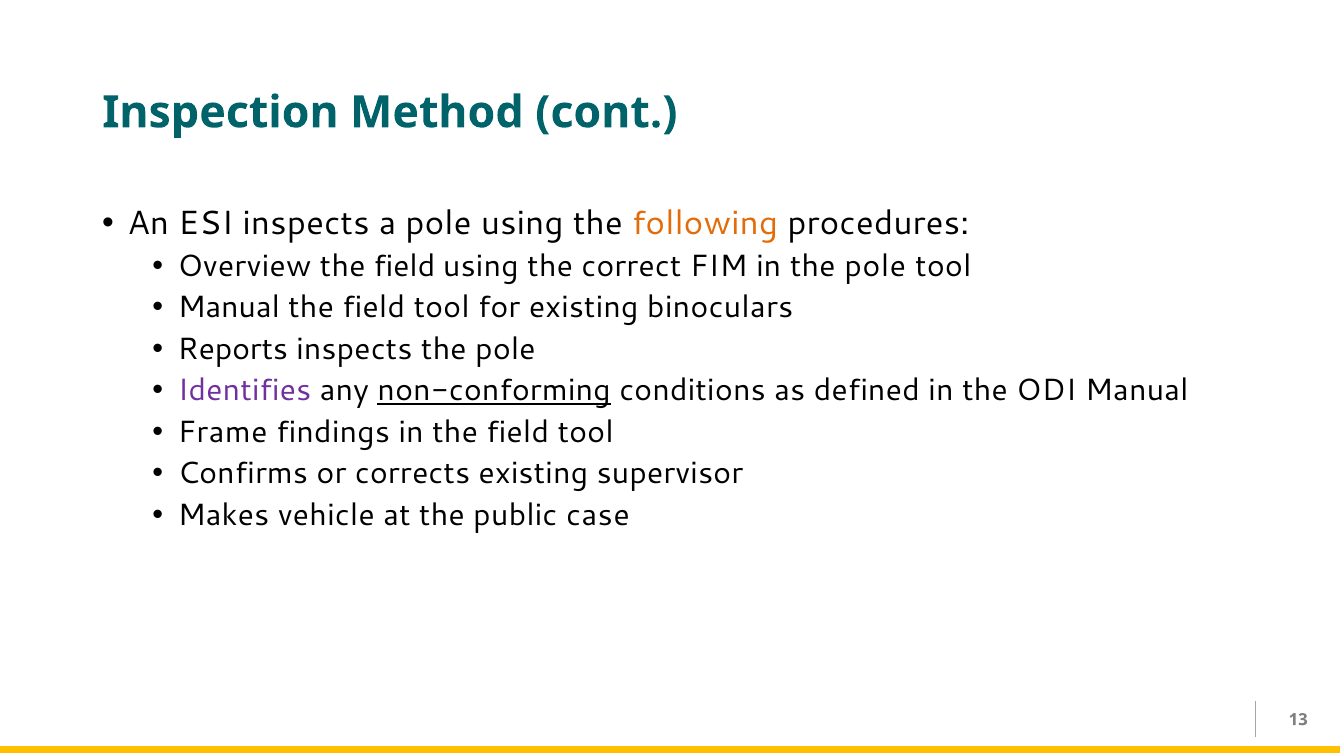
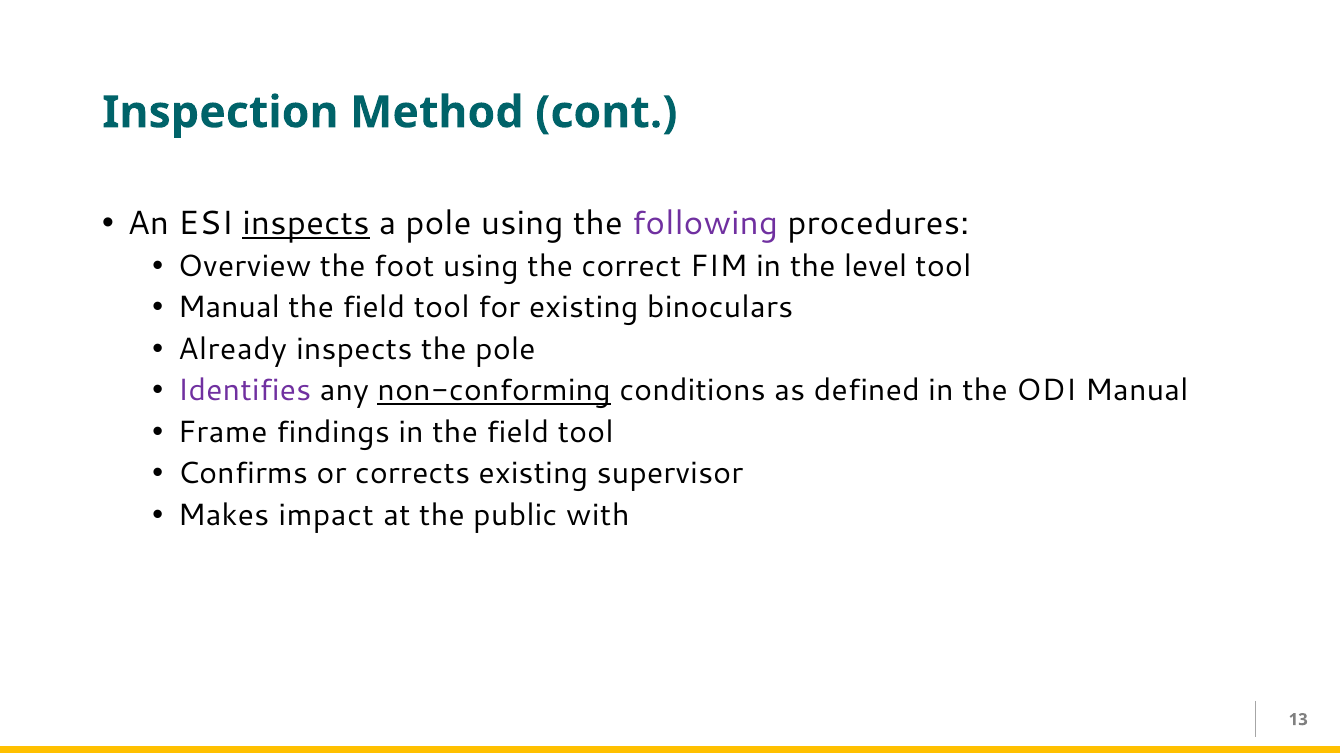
inspects underline: none -> present (306, 224)
following colour: orange -> purple (705, 224)
field: field -> foot (404, 267)
in the pole: pole -> level (876, 267)
Reports: Reports -> Already (232, 350)
vehicle: vehicle -> impact (326, 516)
case: case -> with (598, 516)
